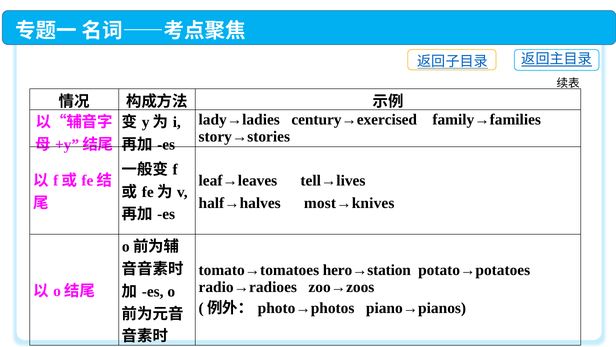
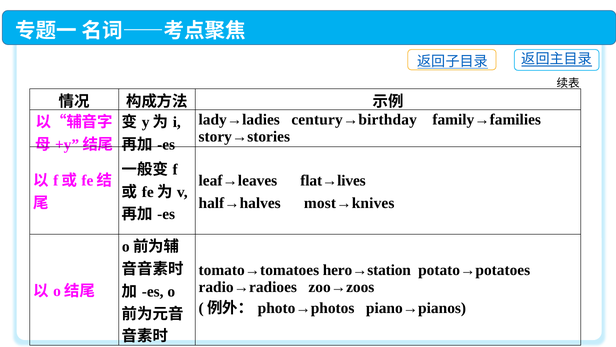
century→exercised: century→exercised -> century→birthday (354, 120)
tell→lives: tell→lives -> flat→lives (333, 181)
